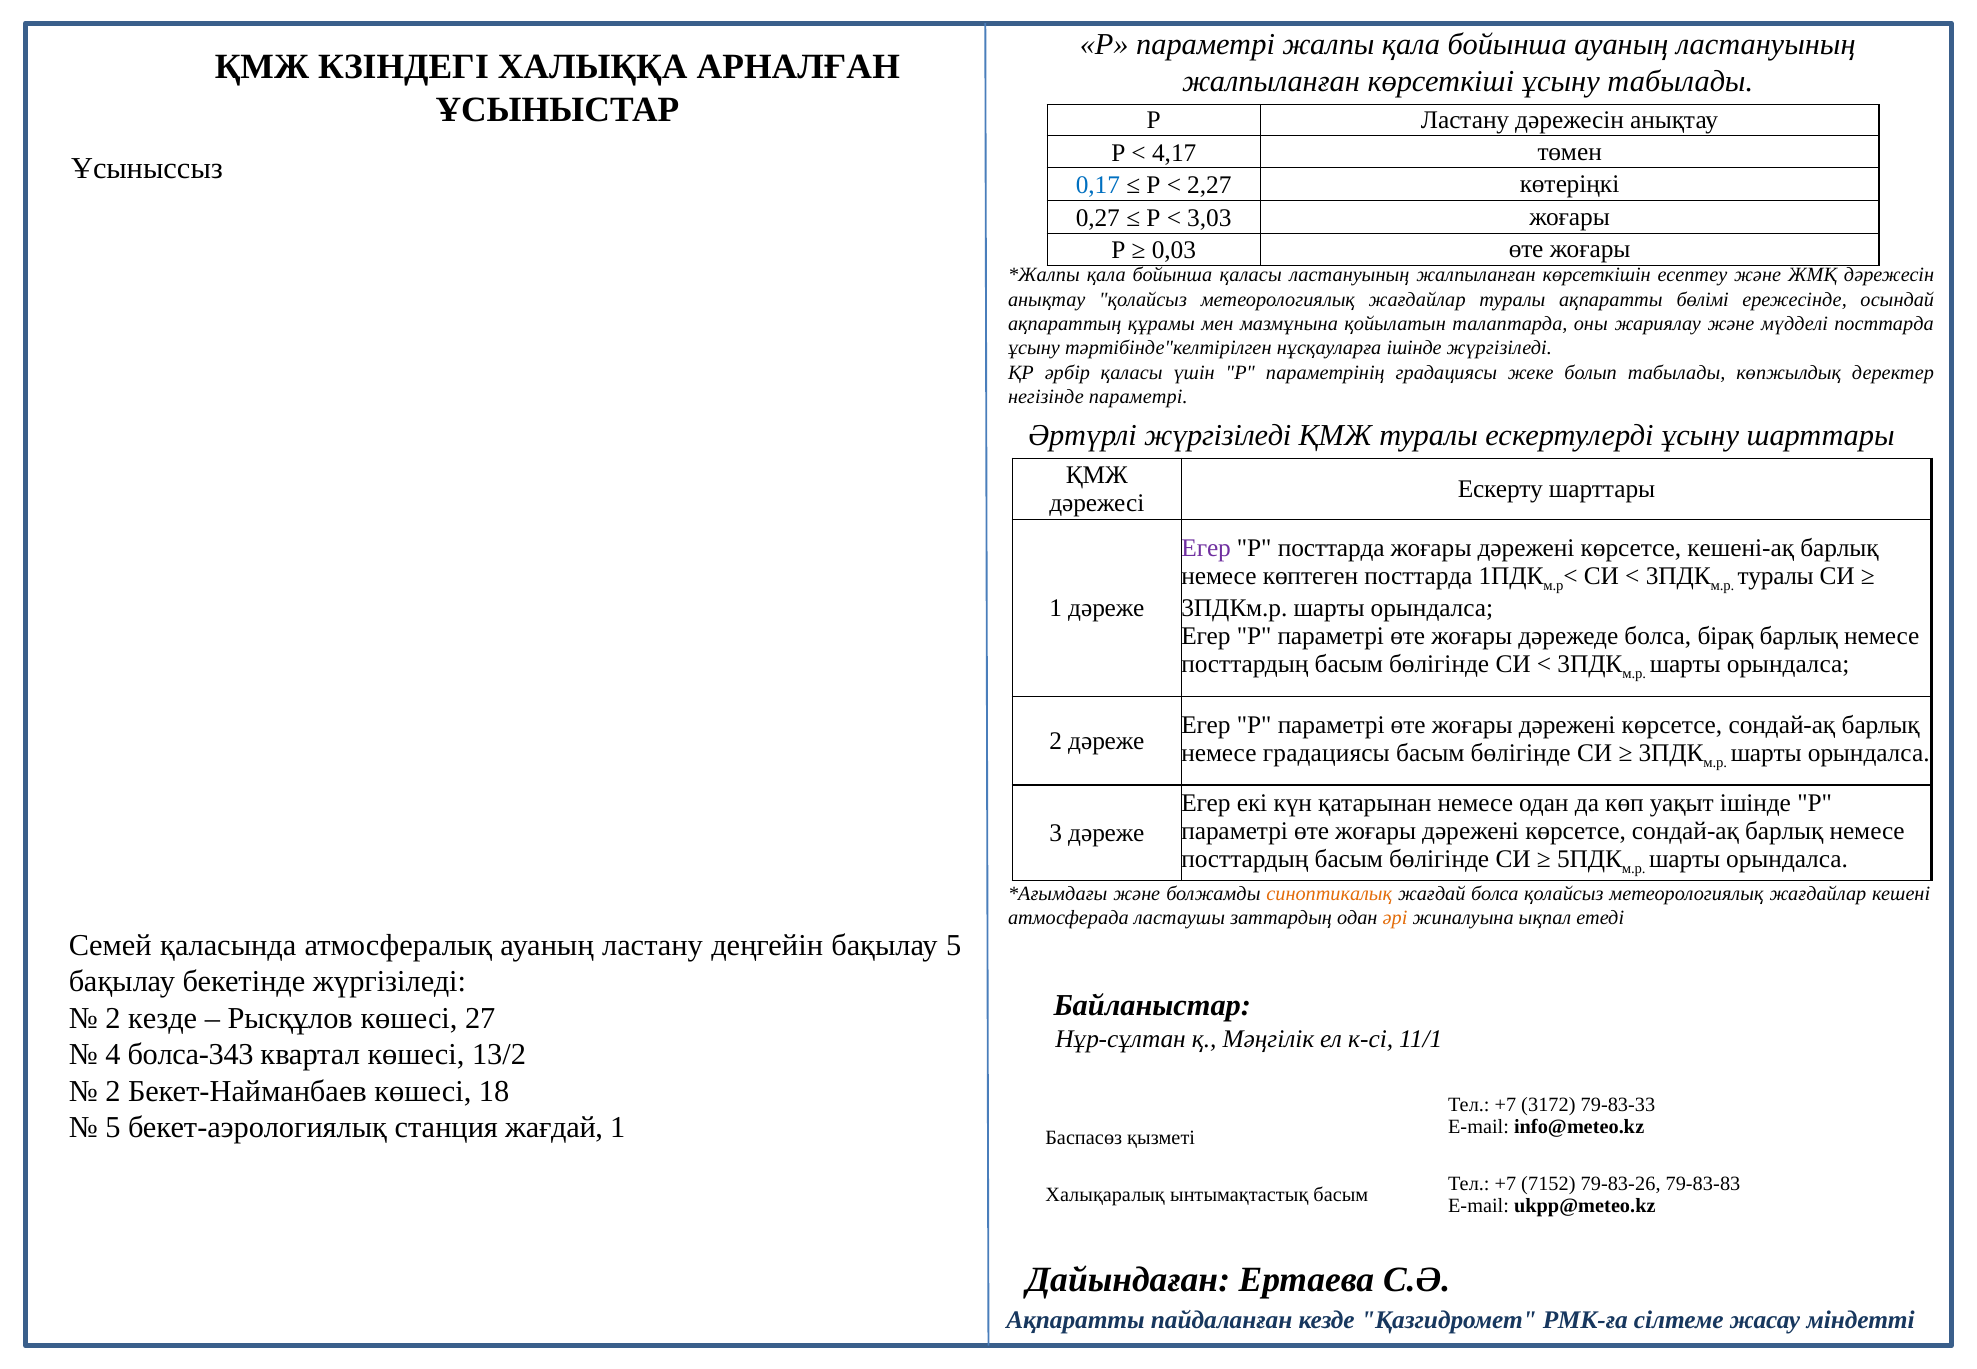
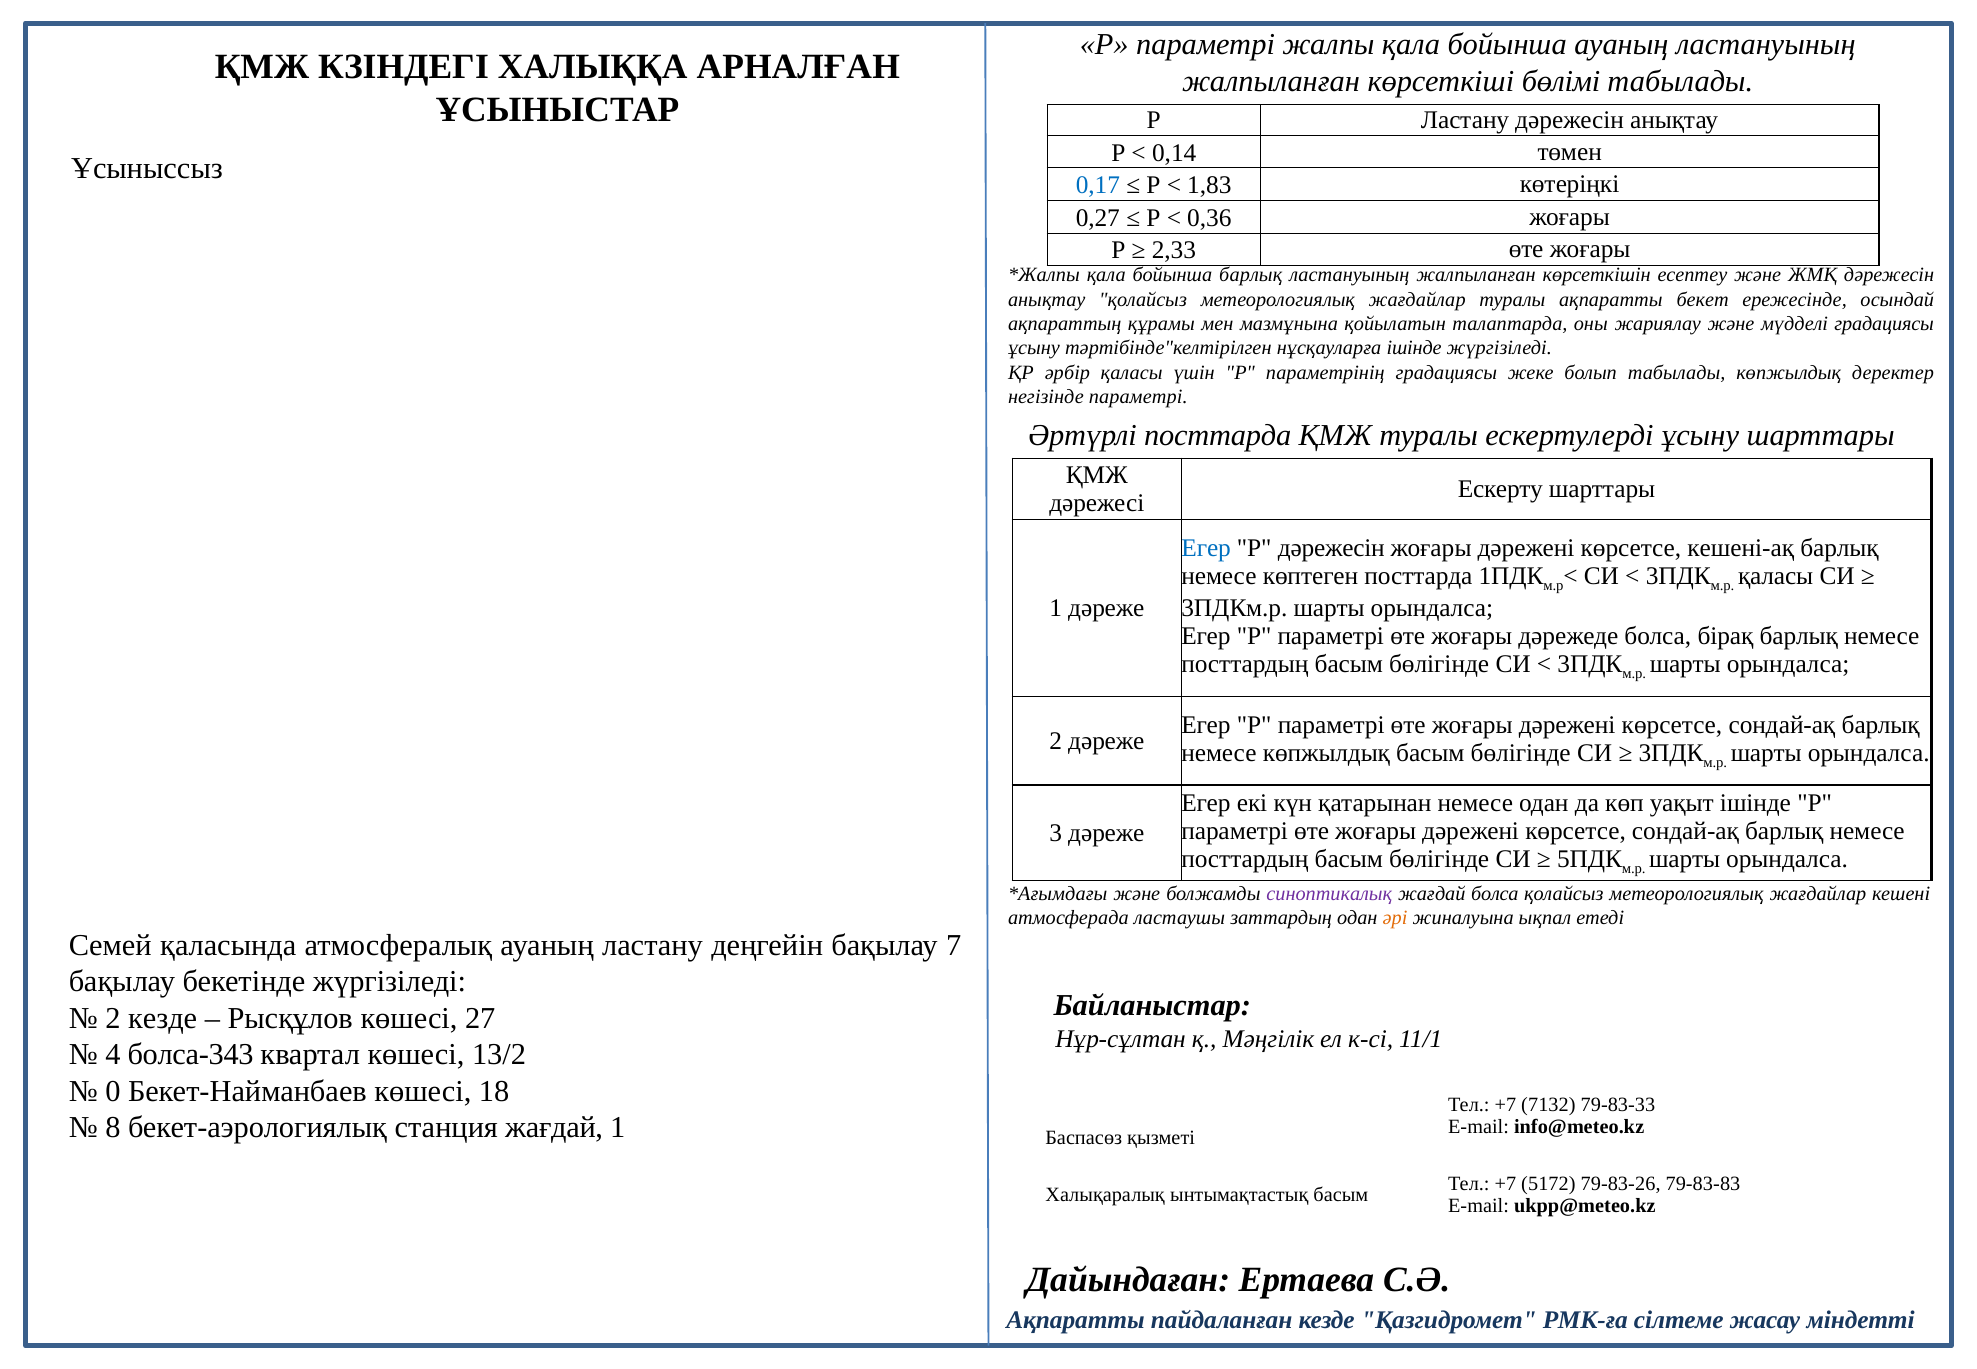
көрсеткіші ұсыну: ұсыну -> бөлімі (1561, 81)
4,17: 4,17 -> 0,14 (1174, 153)
2,27: 2,27 -> 1,83 (1209, 185)
3,03: 3,03 -> 0,36 (1209, 218)
0,03: 0,03 -> 2,33 (1174, 250)
бойынша қаласы: қаласы -> барлық (1251, 275)
бөлімі: бөлімі -> бекет (1703, 299)
мүдделі посттарда: посттарда -> градациясы (1884, 324)
Әртүрлі жүргізіледі: жүргізіледі -> посттарда (1218, 435)
Егер colour: purple -> blue (1206, 548)
Р посттарда: посттарда -> дәрежесін (1331, 548)
туралы: туралы -> қаласы (1776, 576)
немесе градациясы: градациясы -> көпжылдық (1326, 753)
синоптикалық colour: orange -> purple (1329, 894)
бақылау 5: 5 -> 7 (954, 945)
2: 2 -> 0 (113, 1091)
3172: 3172 -> 7132 (1548, 1104)
5: 5 -> 8 (113, 1127)
7152: 7152 -> 5172 (1548, 1183)
